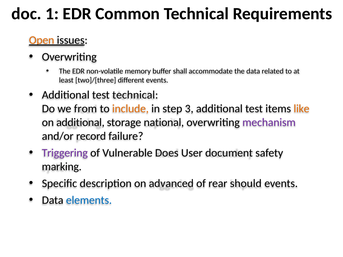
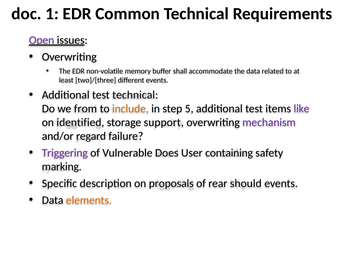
Open colour: orange -> purple (42, 40)
3: 3 -> 5 (189, 109)
like colour: orange -> purple (302, 109)
on additional: additional -> identified (80, 122)
national: national -> support (164, 122)
record: record -> regard (91, 136)
document: document -> containing (229, 153)
advanced: advanced -> proposals (171, 183)
elements colour: blue -> orange (89, 200)
